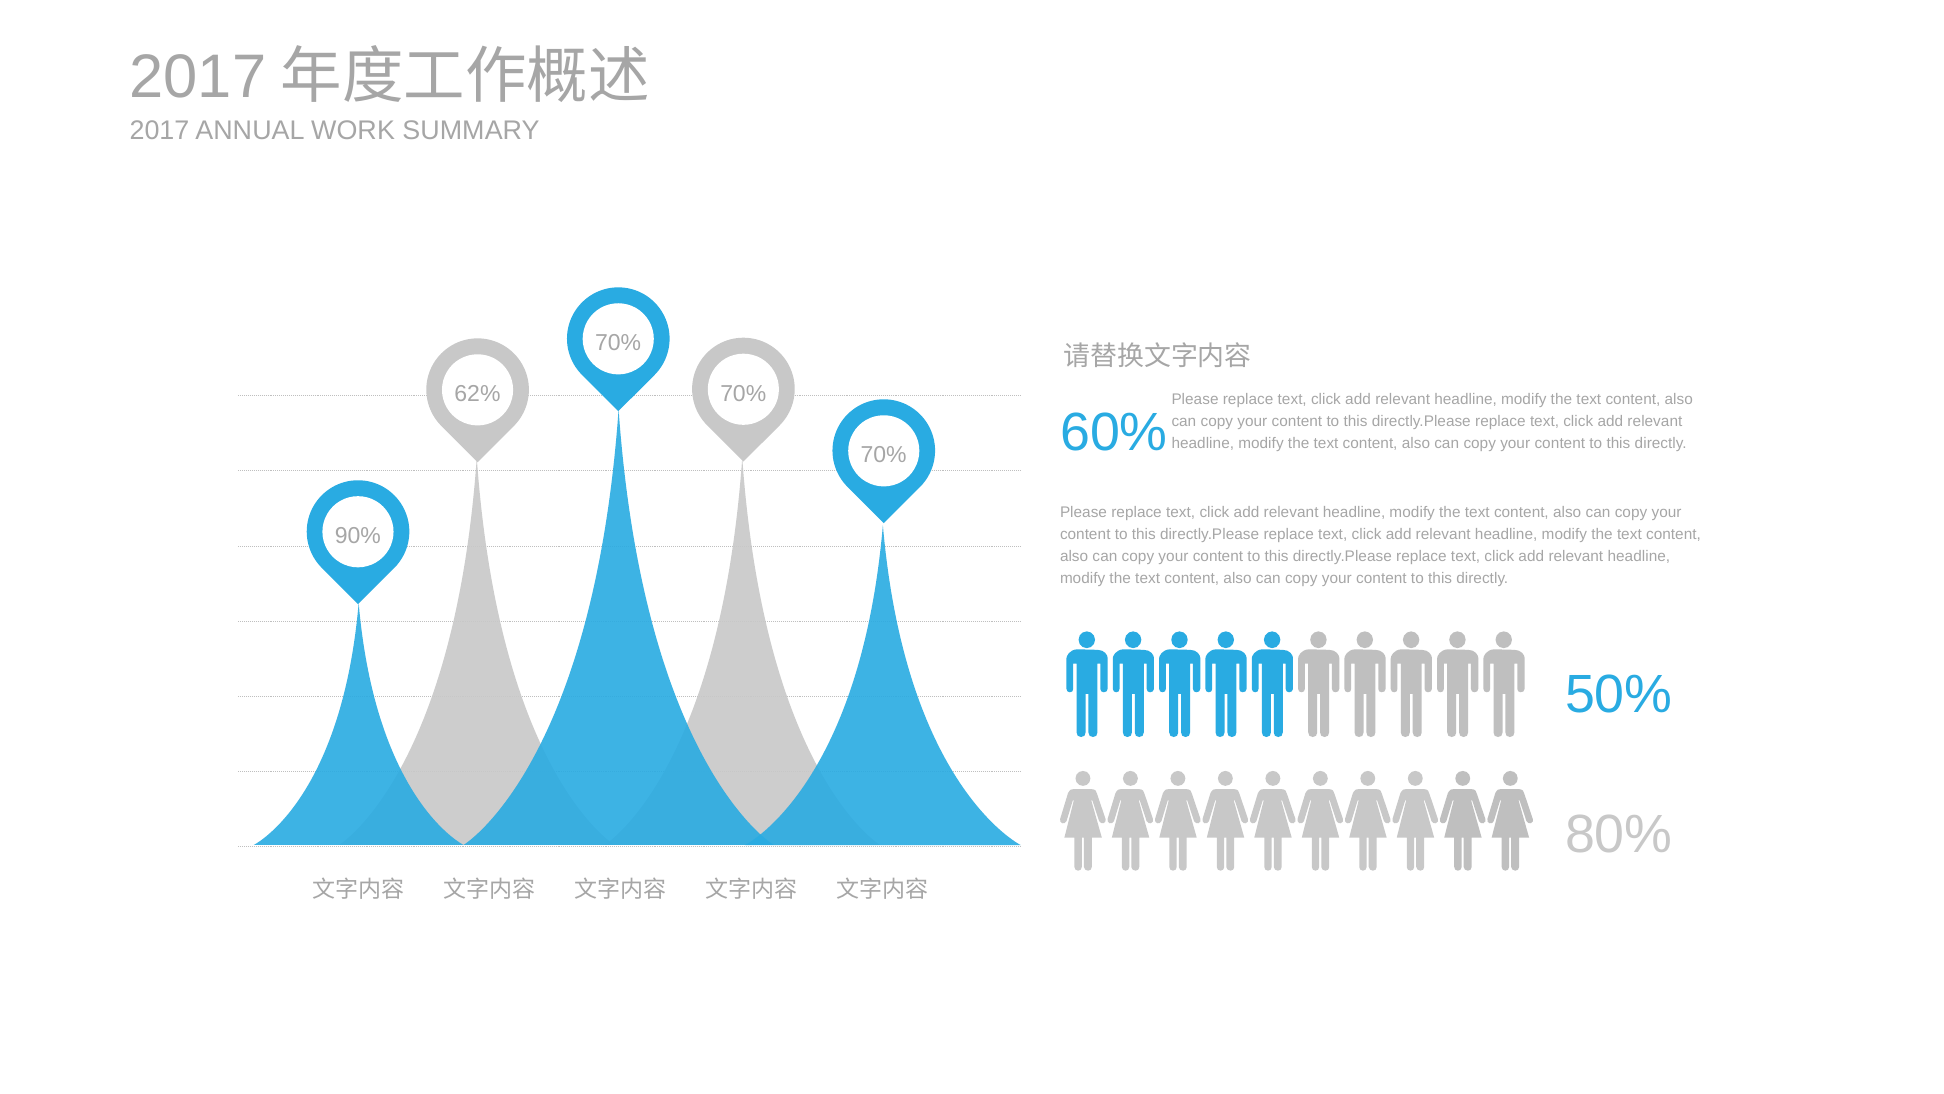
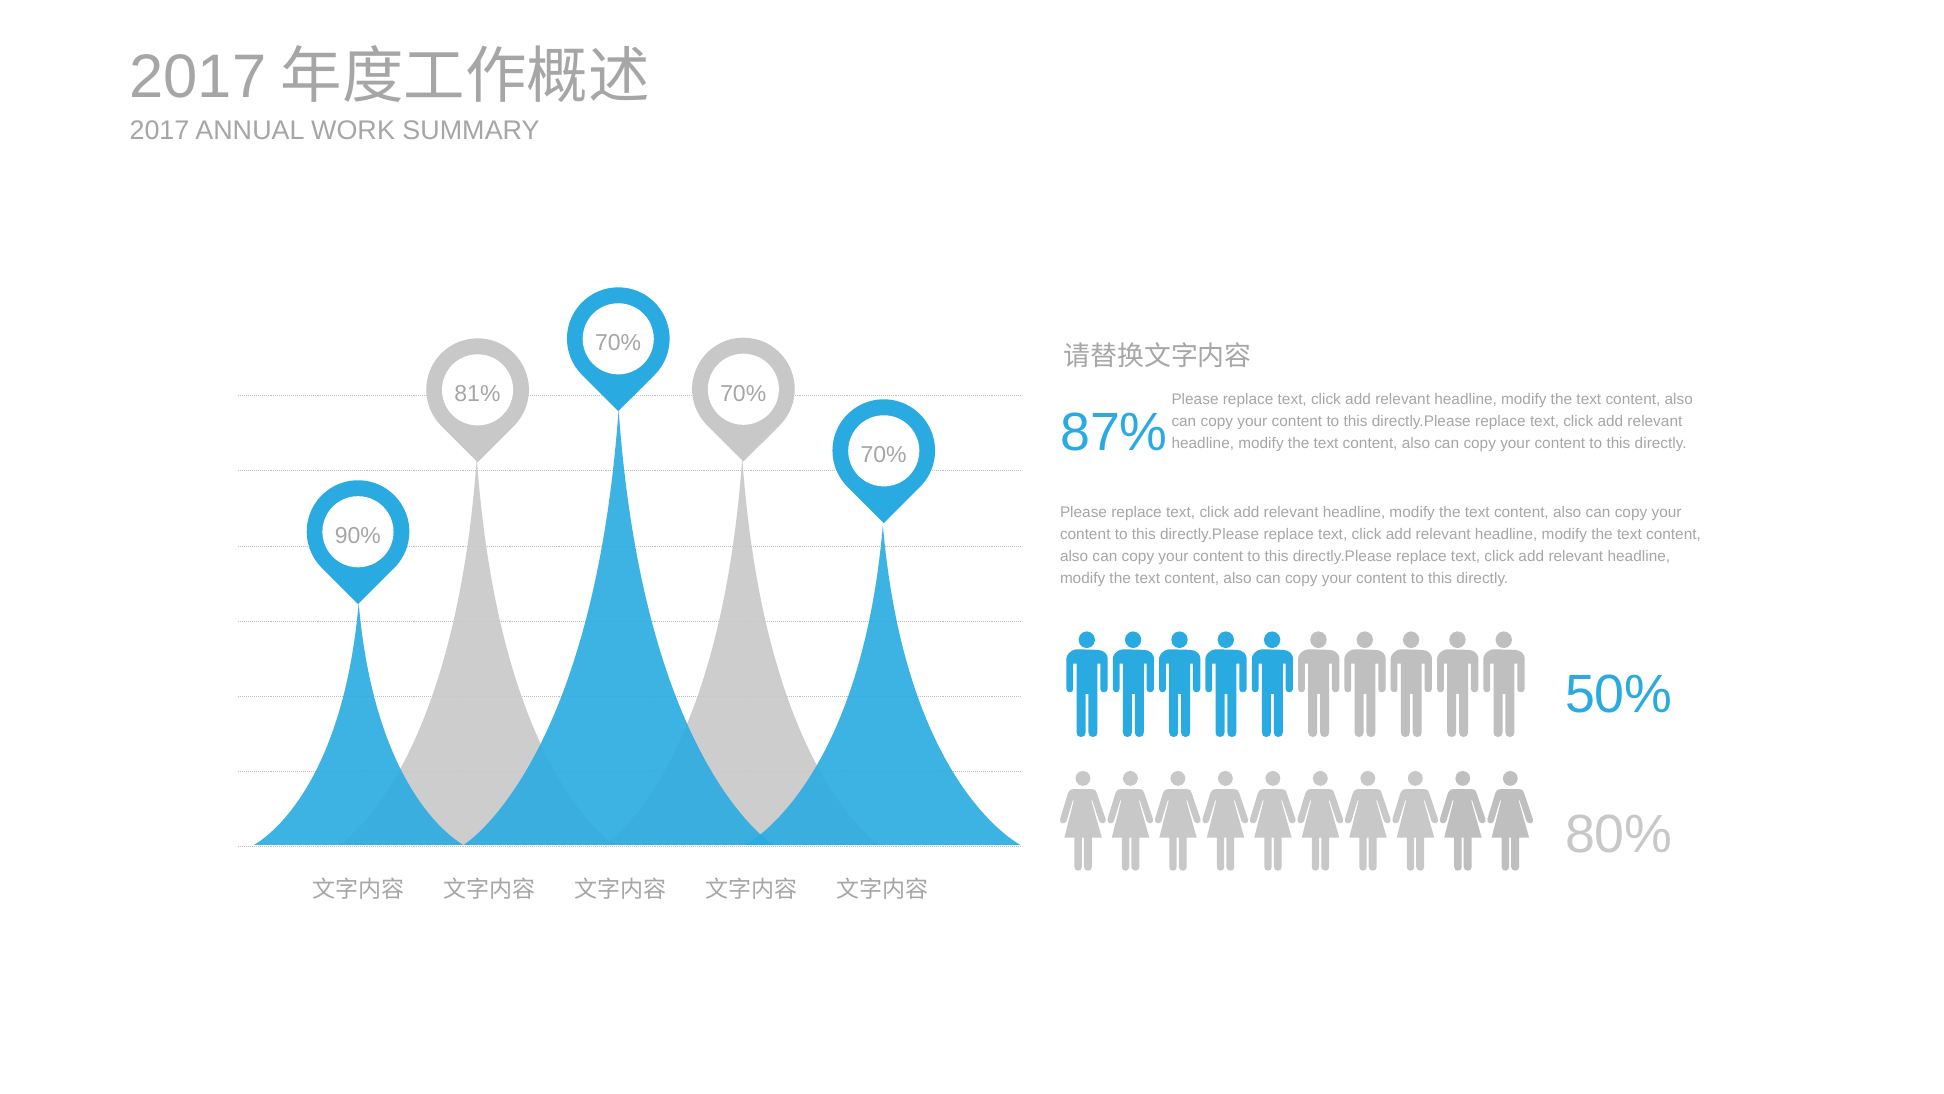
62%: 62% -> 81% (477, 394)
60%: 60% -> 87% (1114, 433)
